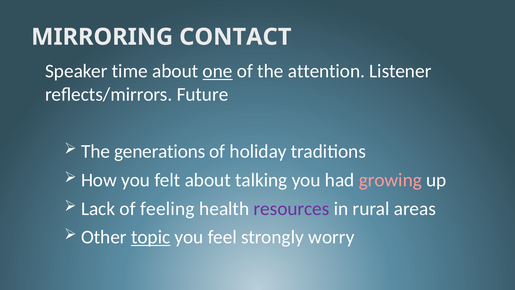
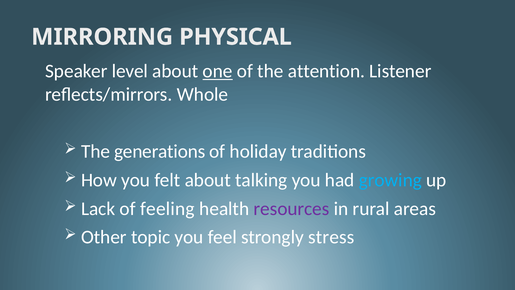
CONTACT: CONTACT -> PHYSICAL (235, 37)
time: time -> level (130, 71)
Future: Future -> Whole (202, 94)
growing colour: pink -> light blue (390, 180)
topic underline: present -> none (151, 237)
worry: worry -> stress (331, 237)
